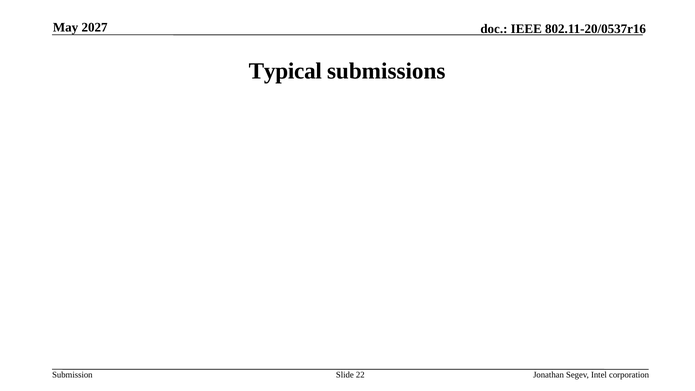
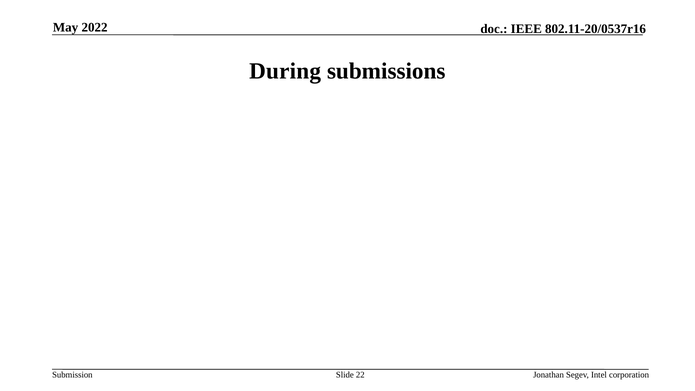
2027: 2027 -> 2022 (95, 28)
Typical: Typical -> During (285, 71)
